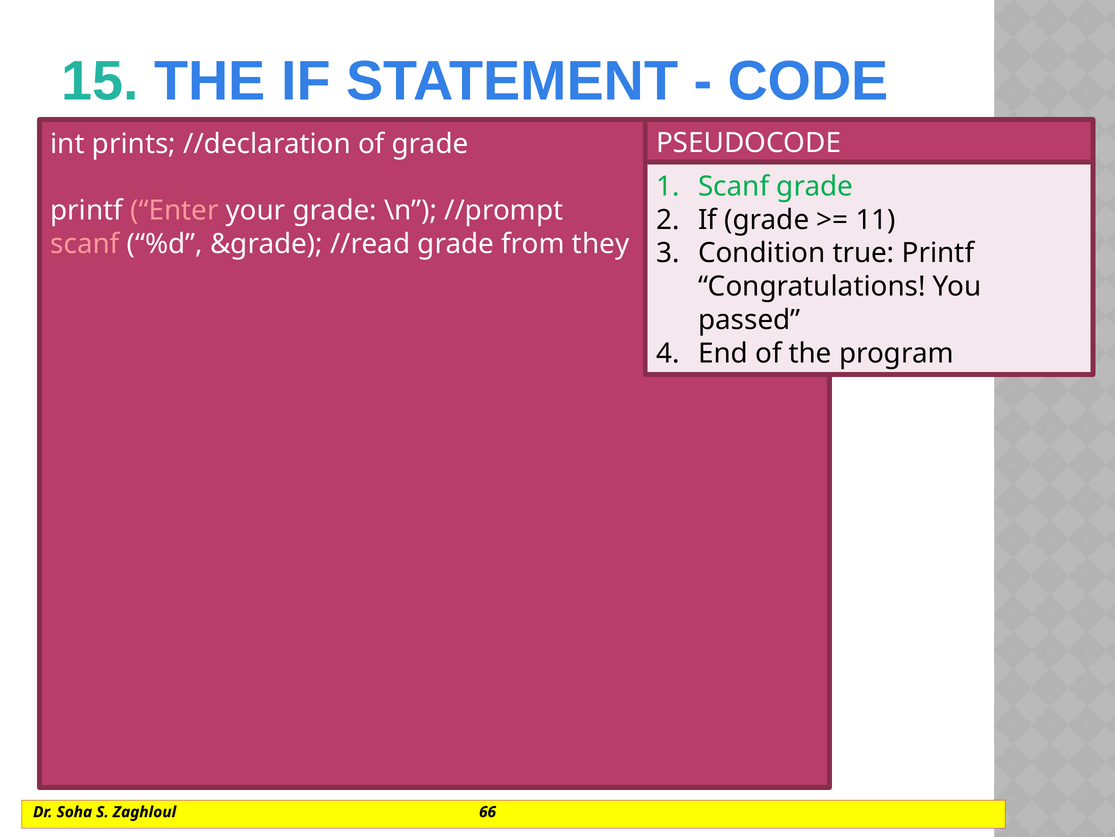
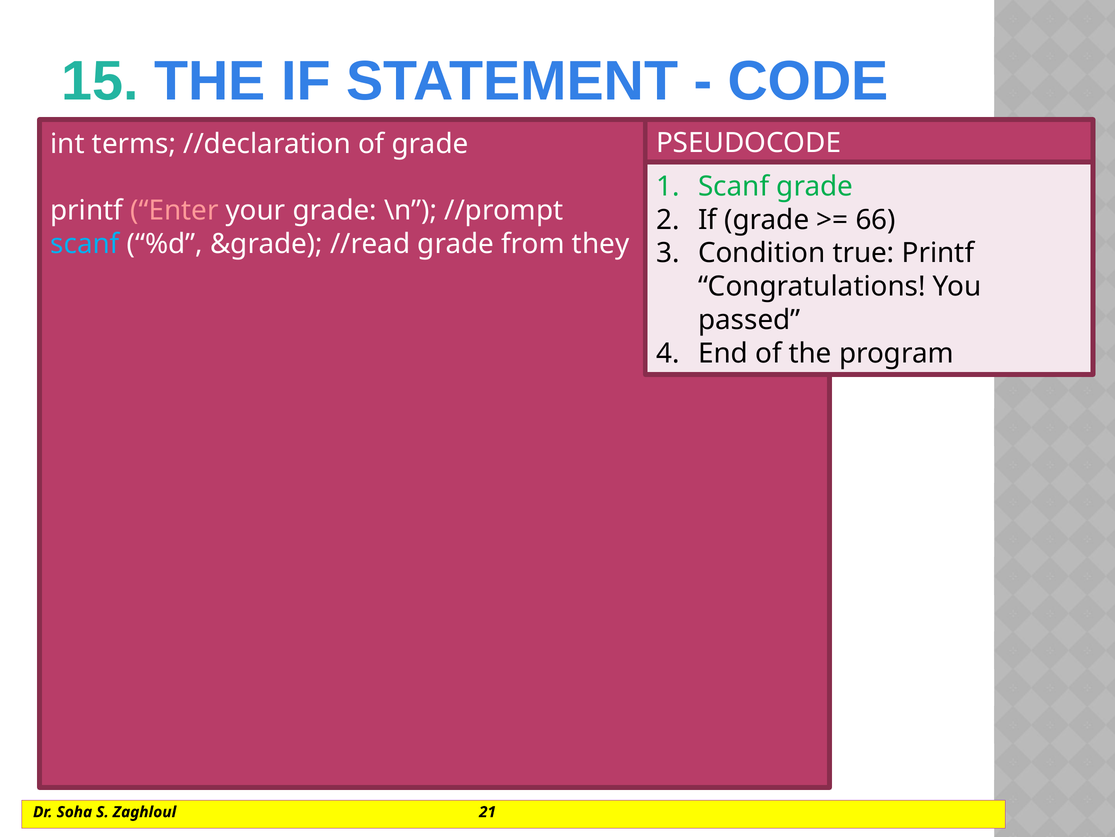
prints: prints -> terms (134, 144)
11: 11 -> 66 (876, 220)
scanf colour: pink -> light blue (85, 244)
66: 66 -> 21 (488, 811)
